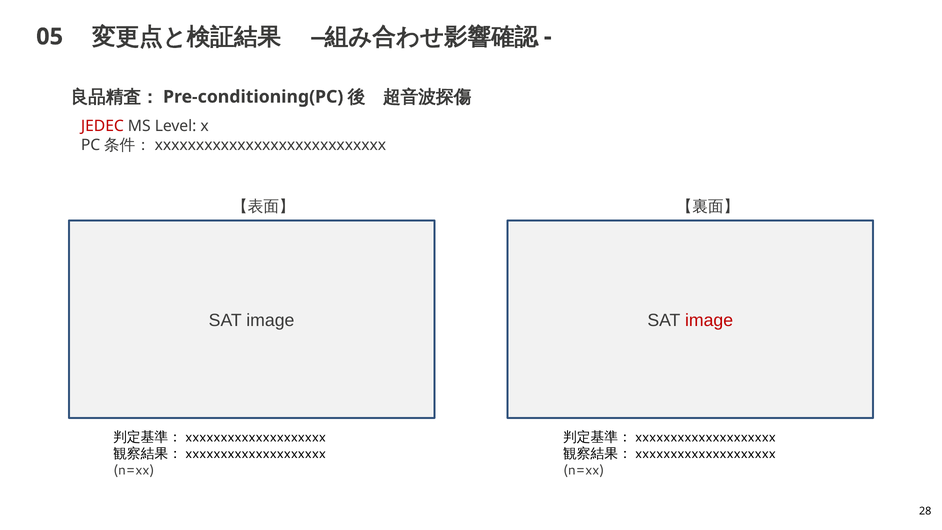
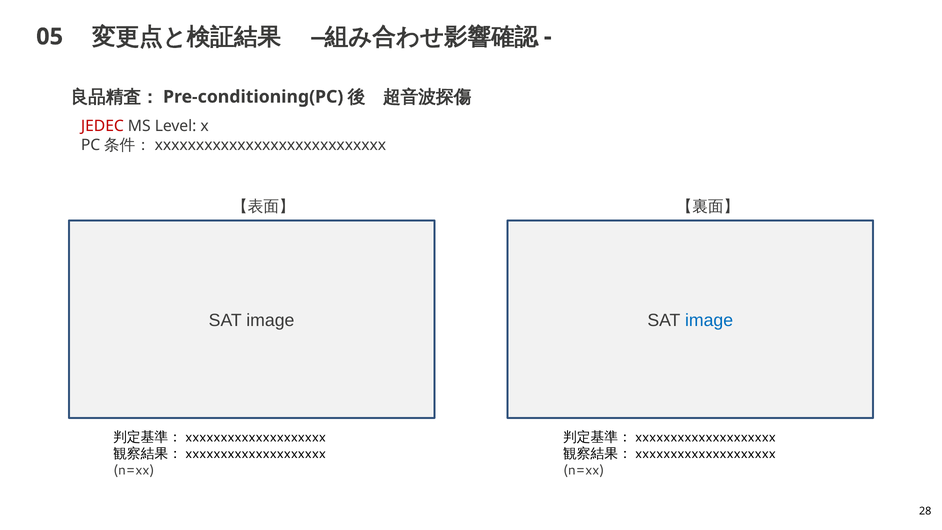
image colour: red -> blue (709, 320)
